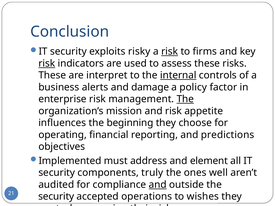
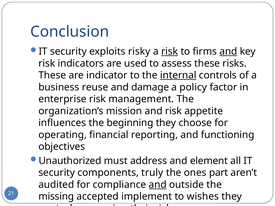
and underline: none -> present (228, 52)
risk underline: present -> none (47, 63)
interpret: interpret -> indicator (107, 75)
alerts: alerts -> reuse (95, 87)
The underline: present -> none (185, 99)
predictions: predictions -> functioning (228, 135)
Implemented: Implemented -> Unauthorized (70, 161)
well: well -> part (219, 173)
security: security -> missing (56, 197)
operations: operations -> implement (147, 197)
